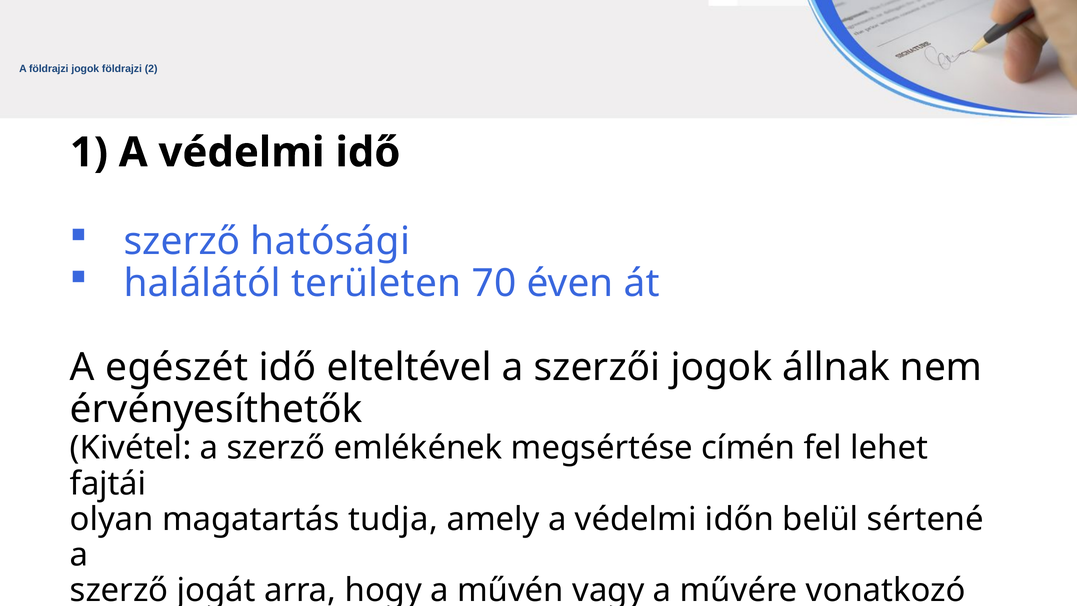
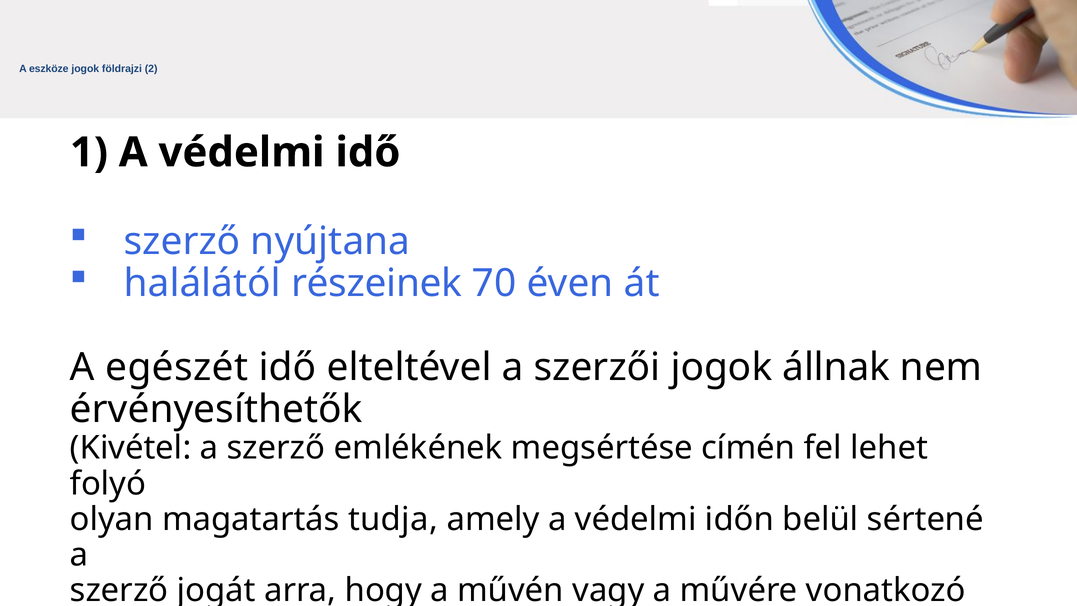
A földrajzi: földrajzi -> eszköze (49, 69)
hatósági: hatósági -> nyújtana (330, 241)
területen: területen -> részeinek (377, 283)
fajtái: fajtái -> folyó (108, 484)
